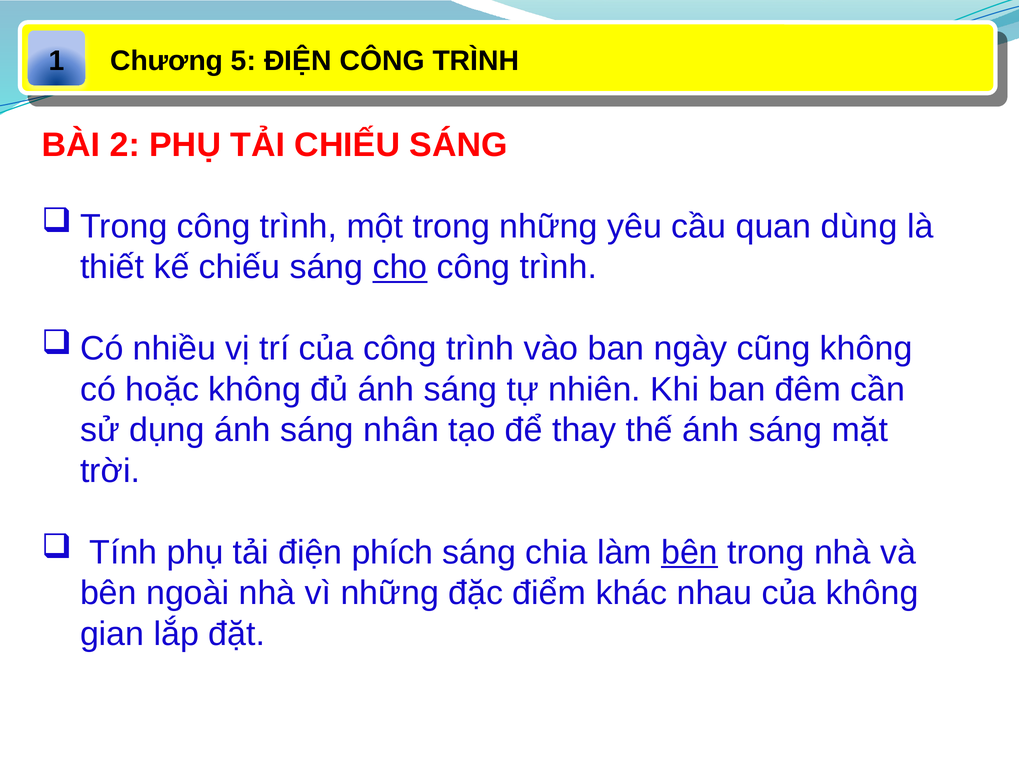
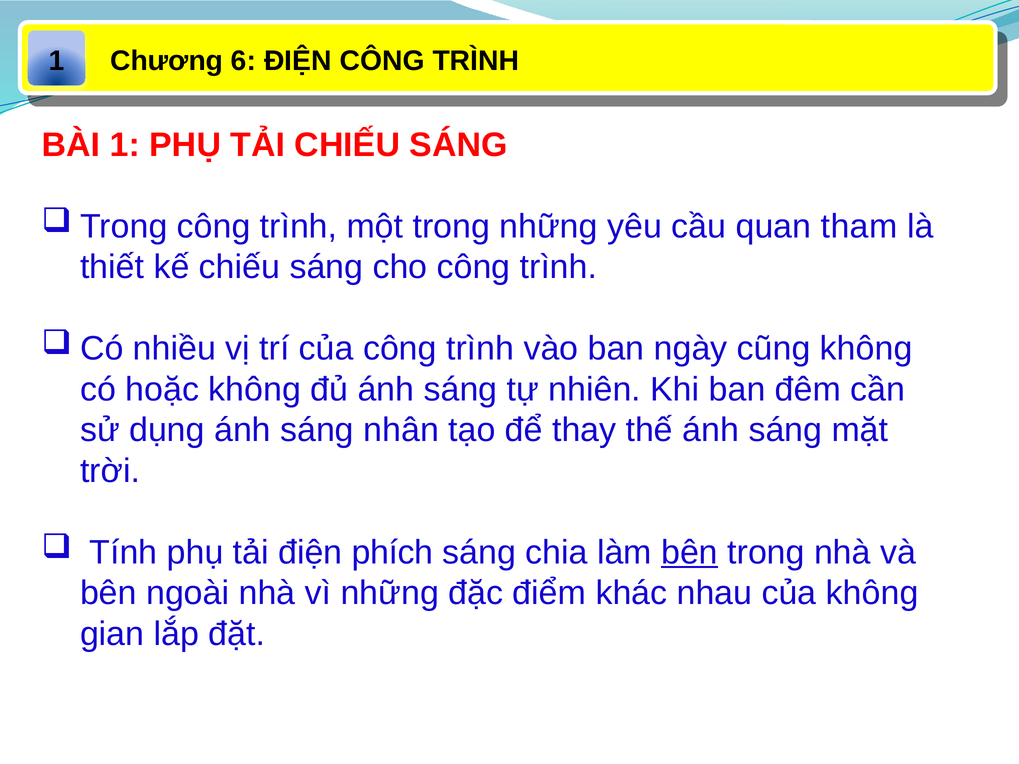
5: 5 -> 6 (244, 61)
BÀI 2: 2 -> 1 (125, 145)
dùng: dùng -> tham (859, 227)
cho underline: present -> none (400, 267)
